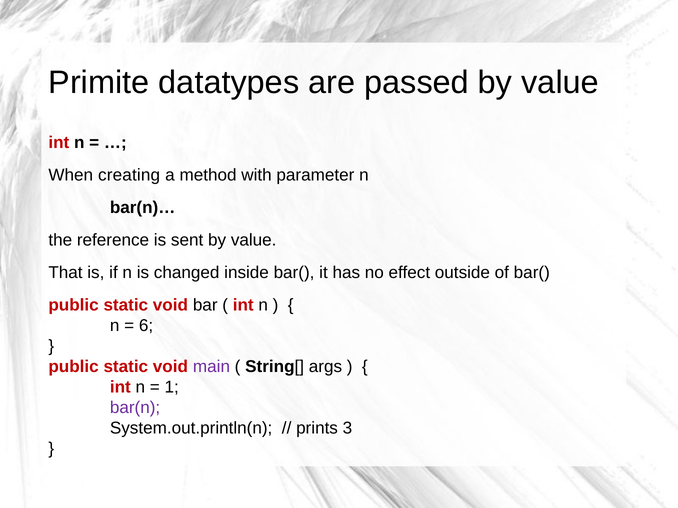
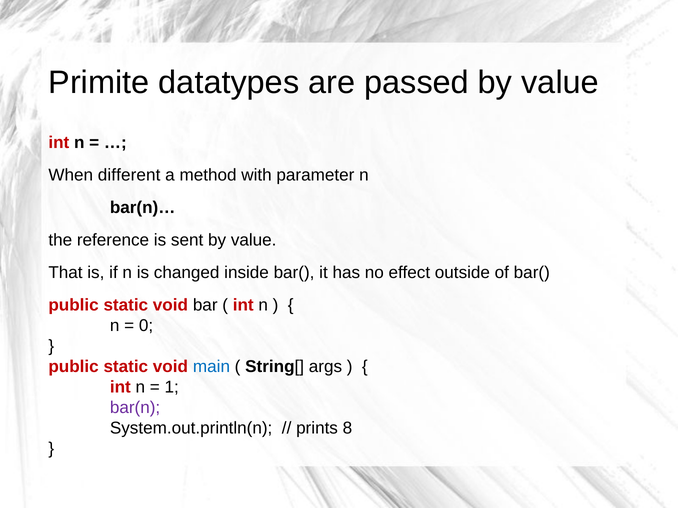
creating: creating -> different (129, 175)
6: 6 -> 0 (146, 326)
main colour: purple -> blue (211, 367)
3: 3 -> 8 (347, 429)
